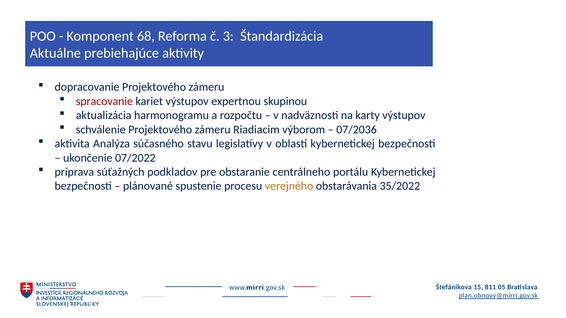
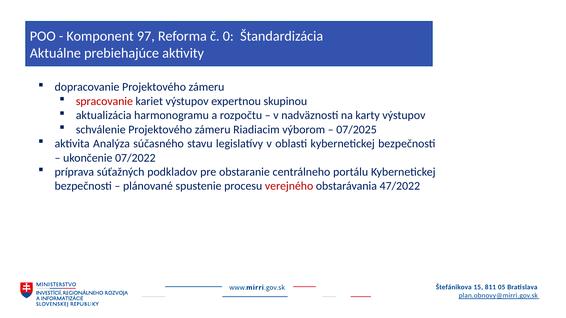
68: 68 -> 97 (146, 36)
3: 3 -> 0 (228, 36)
07/2036: 07/2036 -> 07/2025 (357, 130)
verejného colour: orange -> red (289, 186)
35/2022: 35/2022 -> 47/2022 (400, 186)
